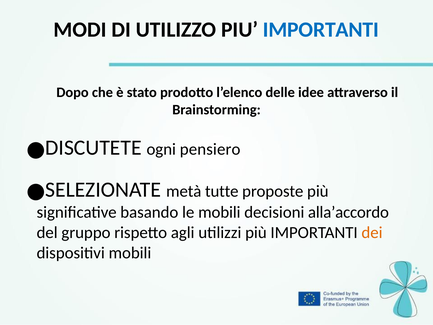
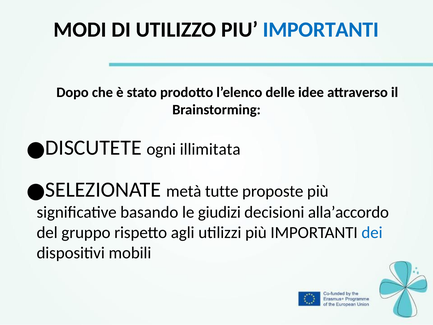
pensiero: pensiero -> illimitata (210, 149)
le mobili: mobili -> giudizi (219, 212)
dei colour: orange -> blue (372, 232)
